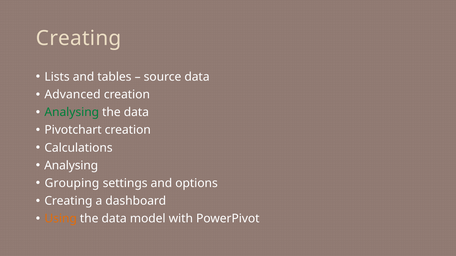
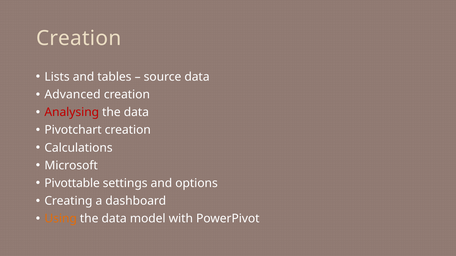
Creating: Creating -> Creation (79, 38)
Analysing colour: green -> red (72, 112)
Analysing: Analysing -> Microsoft (71, 166)
Grouping: Grouping -> Pivottable (72, 184)
